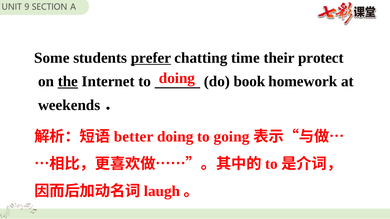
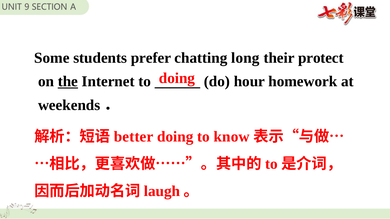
prefer underline: present -> none (151, 58)
time: time -> long (245, 58)
book: book -> hour (249, 82)
going: going -> know (232, 137)
